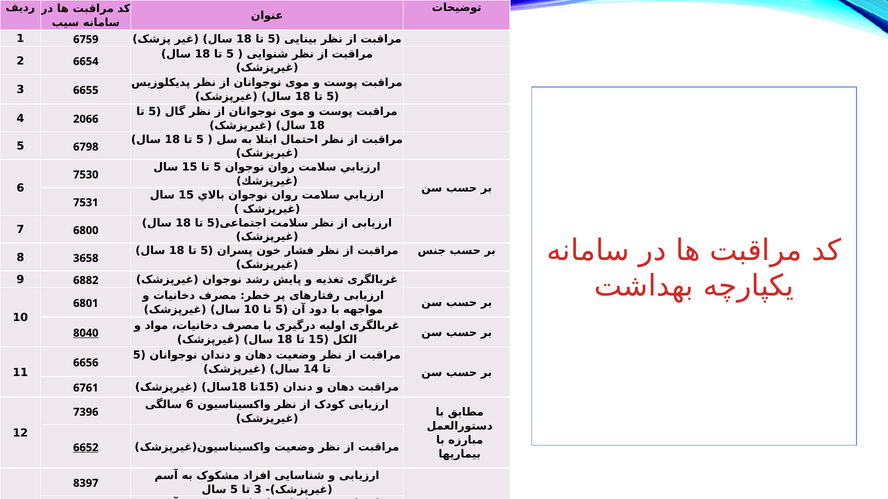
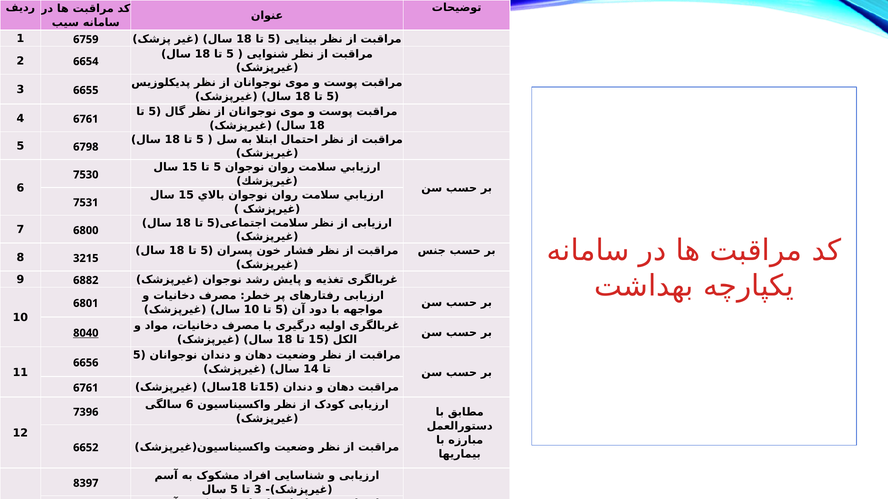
4 2066: 2066 -> 6761 (86, 119)
3658: 3658 -> 3215 (86, 259)
6652 underline: present -> none (86, 448)
